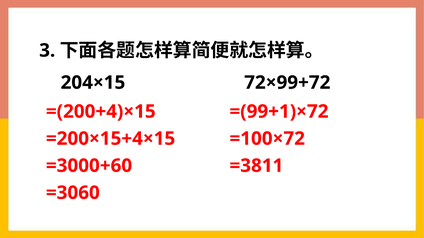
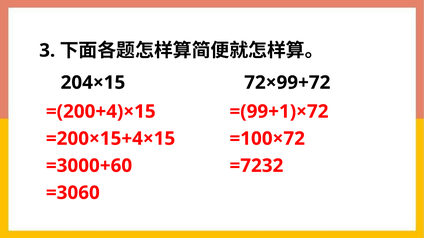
=3811: =3811 -> =7232 (256, 166)
